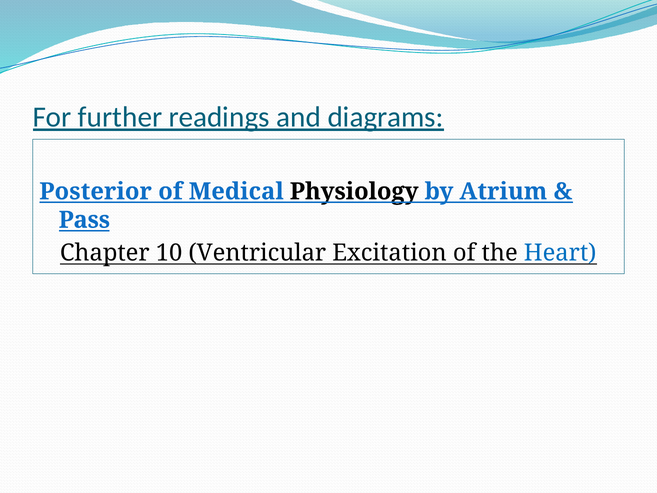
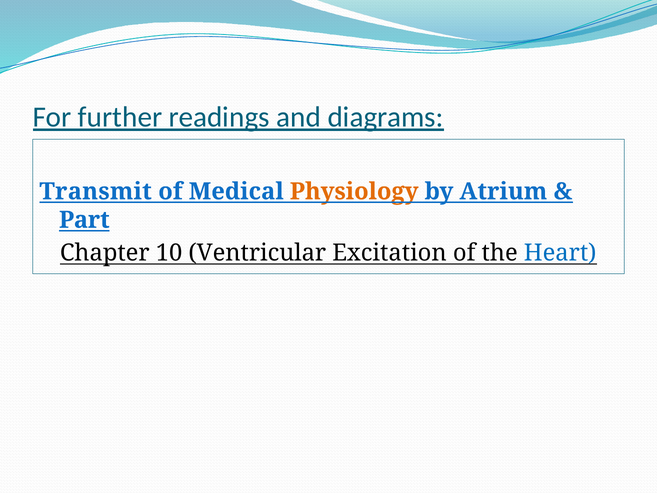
Posterior: Posterior -> Transmit (96, 191)
Physiology colour: black -> orange (354, 191)
Pass: Pass -> Part (84, 220)
